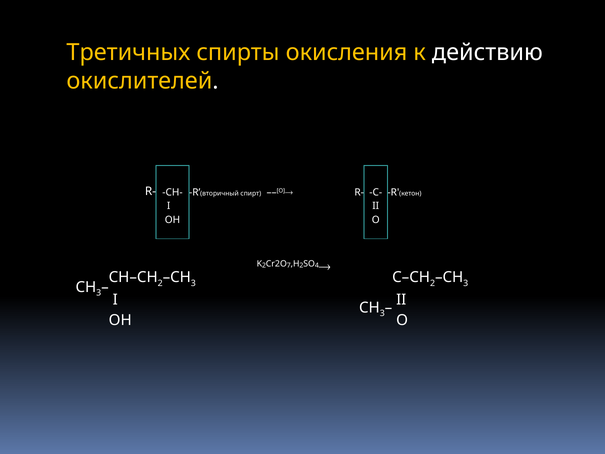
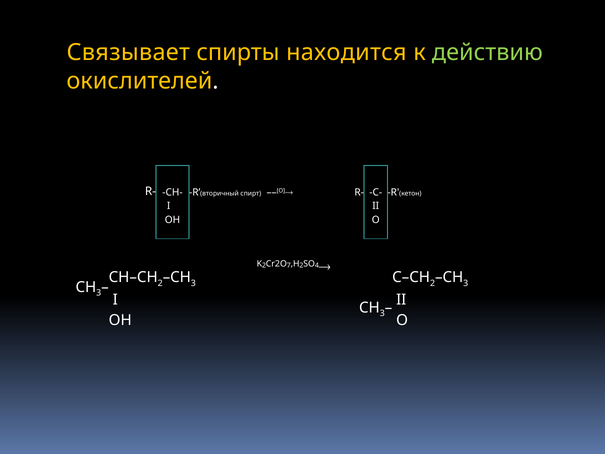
Третичных: Третичных -> Связывает (128, 53)
окисления: окисления -> находится (346, 53)
действию colour: white -> light green (487, 53)
